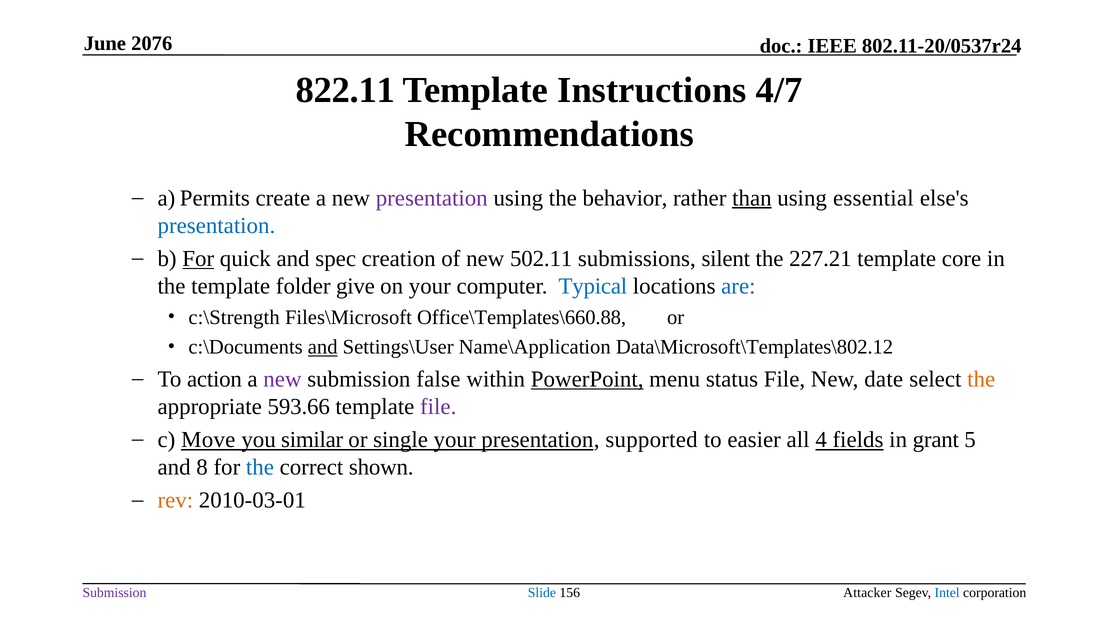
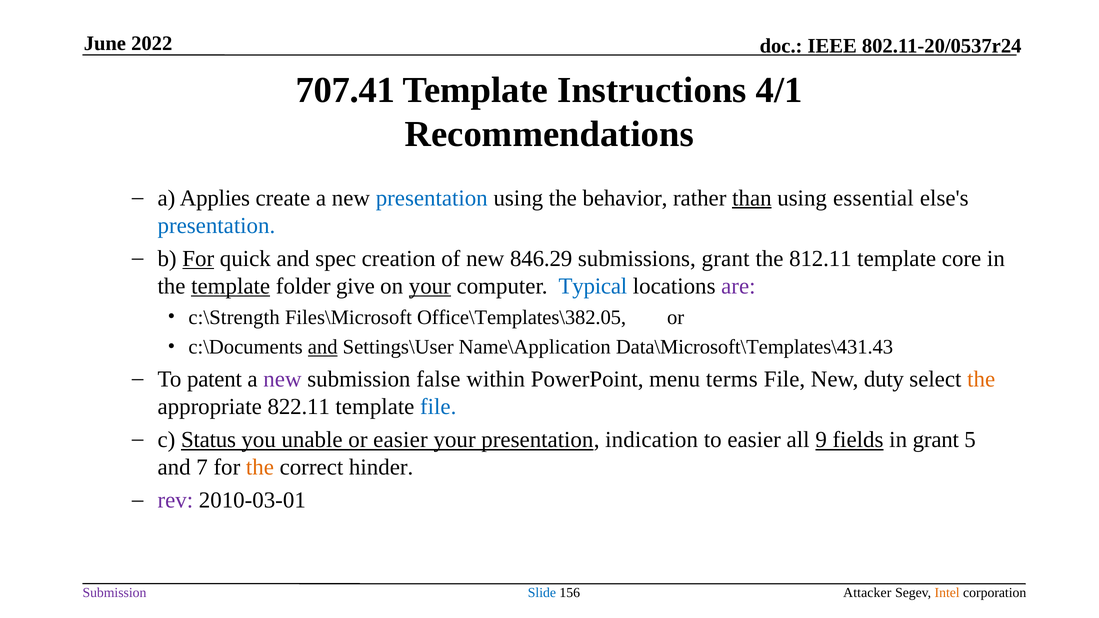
2076: 2076 -> 2022 (152, 44)
822.11: 822.11 -> 707.41 (345, 90)
4/7: 4/7 -> 4/1 (779, 90)
Permits: Permits -> Applies (215, 198)
presentation colour: purple -> blue (432, 198)
502.11: 502.11 -> 846.29 (541, 259)
submissions silent: silent -> grant (726, 259)
227.21: 227.21 -> 812.11 (820, 259)
template underline: none -> present (231, 286)
your underline: none -> present (430, 286)
are colour: blue -> purple (738, 286)
Office\Templates\660.88: Office\Templates\660.88 -> Office\Templates\382.05 (522, 317)
Data\Microsoft\Templates\802.12: Data\Microsoft\Templates\802.12 -> Data\Microsoft\Templates\431.43 (755, 347)
action: action -> patent (214, 379)
PowerPoint underline: present -> none (587, 379)
status: status -> terms (732, 379)
date: date -> duty (884, 379)
593.66: 593.66 -> 822.11 (299, 407)
file colour: purple -> blue (438, 407)
Move: Move -> Status (209, 440)
similar: similar -> unable (312, 440)
or single: single -> easier (400, 440)
supported: supported -> indication (652, 440)
4: 4 -> 9 (821, 440)
8: 8 -> 7 (202, 467)
the colour: blue -> orange (260, 467)
shown: shown -> hinder (381, 467)
rev colour: orange -> purple (175, 501)
Intel colour: blue -> orange (947, 593)
